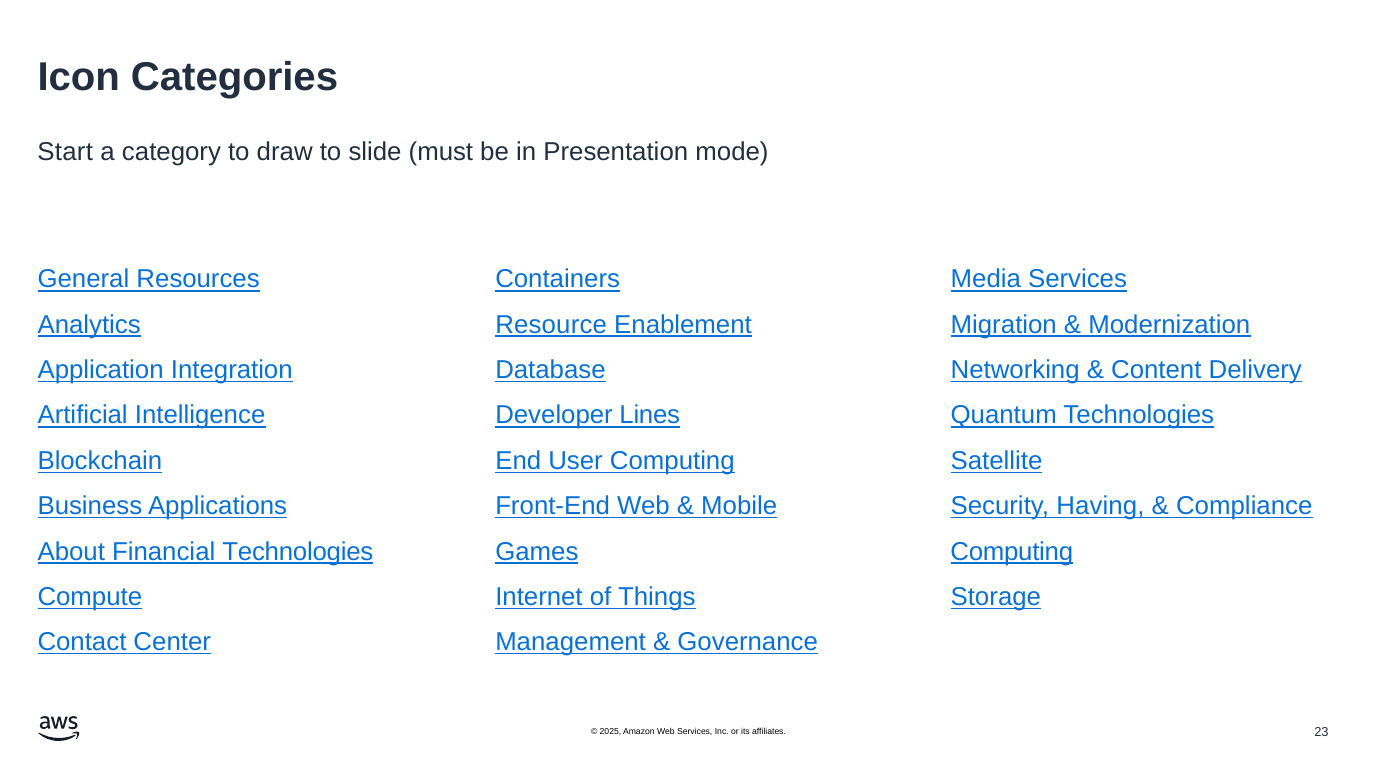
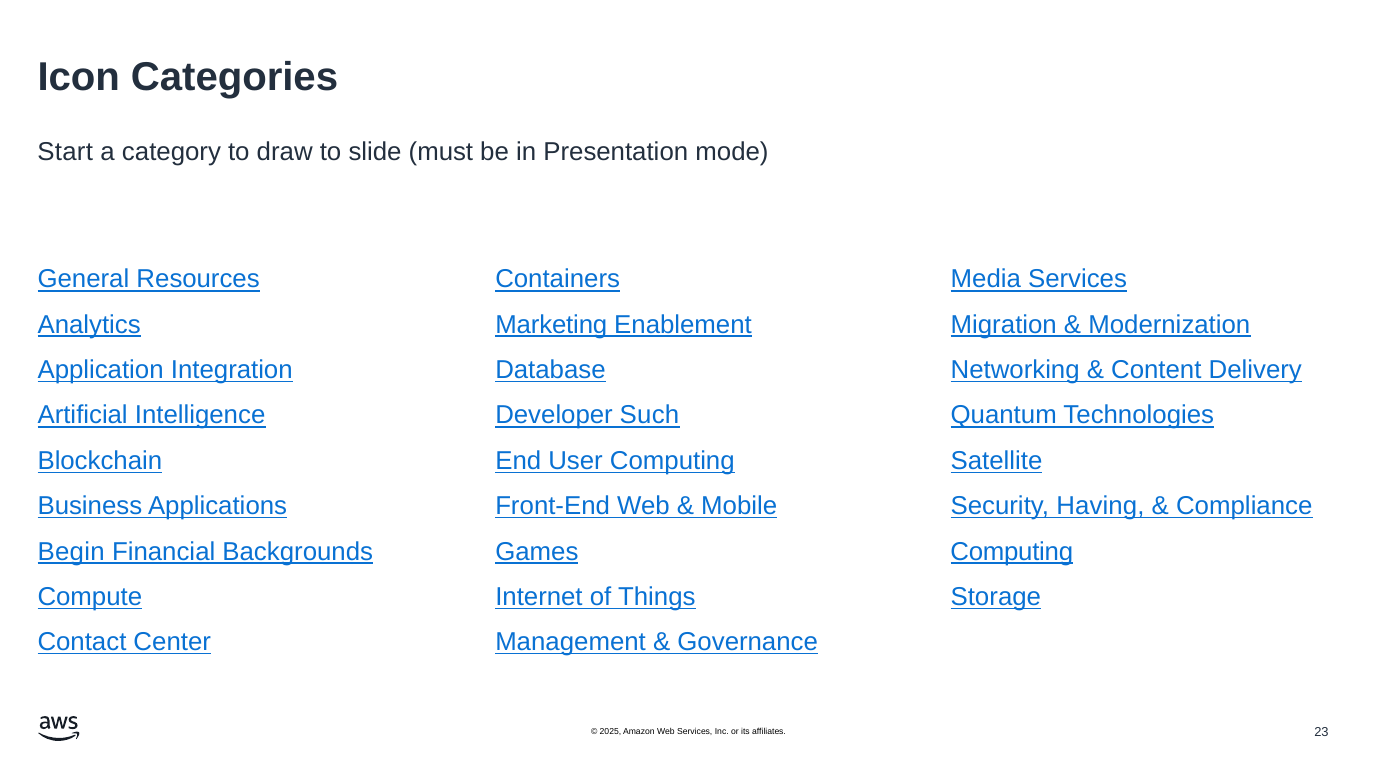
Resource: Resource -> Marketing (551, 325)
Lines: Lines -> Such (649, 415)
About: About -> Begin (71, 551)
Financial Technologies: Technologies -> Backgrounds (298, 551)
